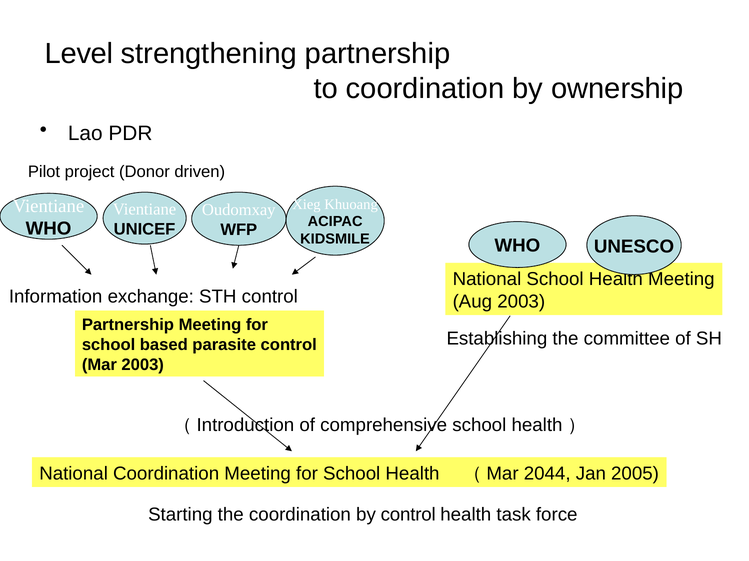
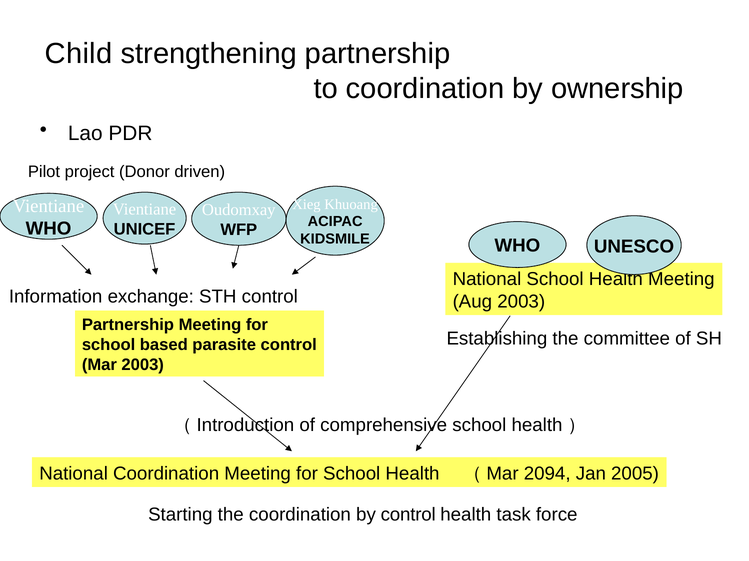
Level: Level -> Child (79, 54)
2044: 2044 -> 2094 (547, 474)
